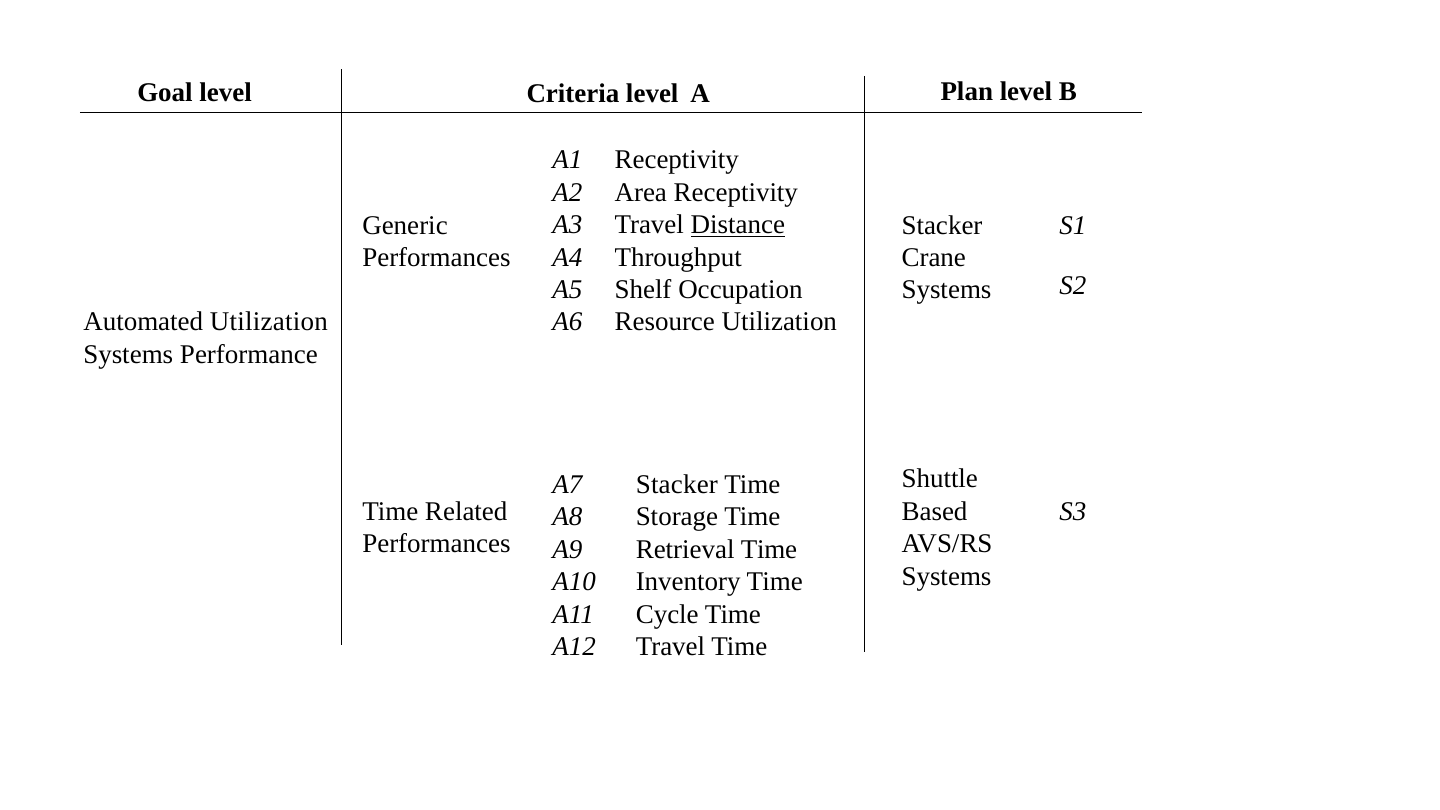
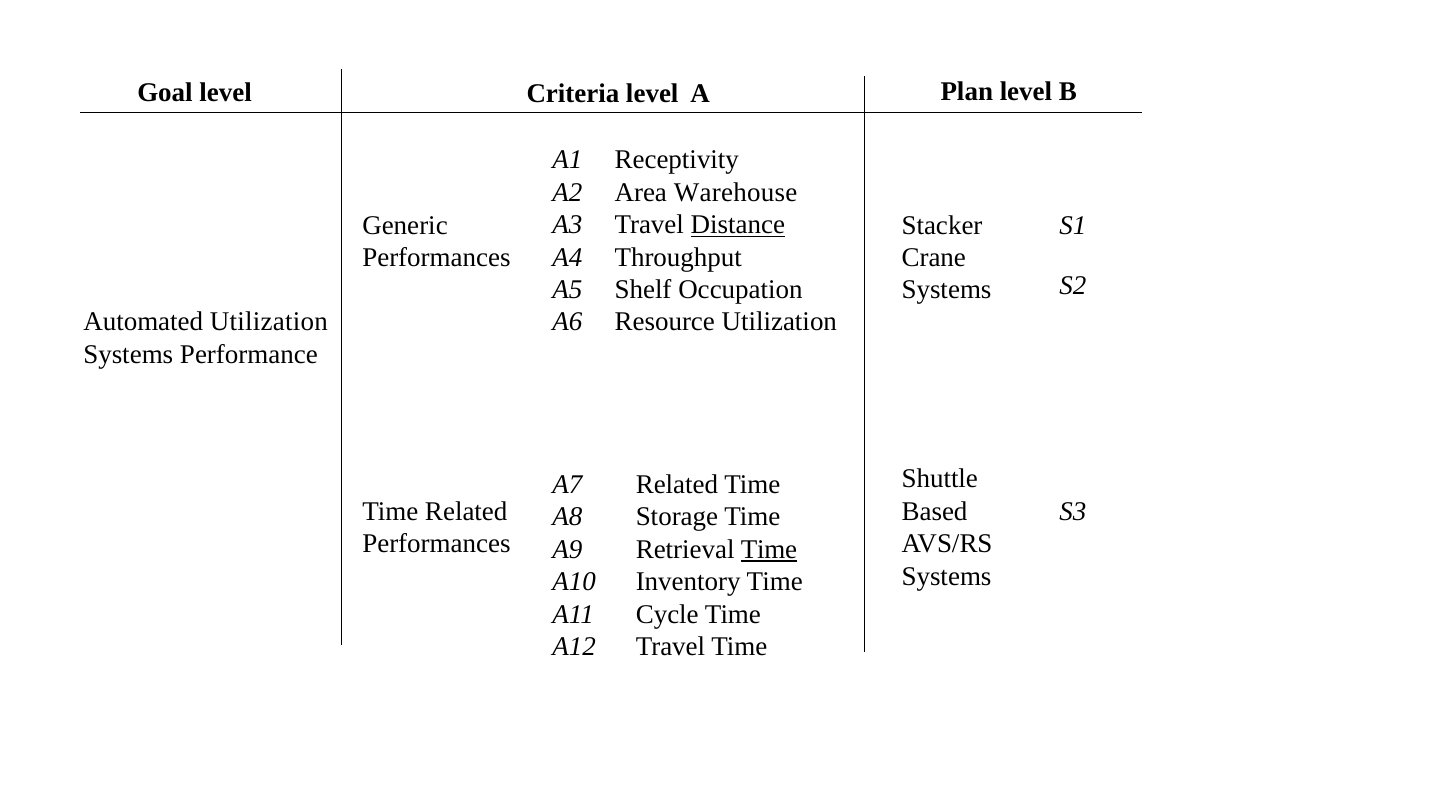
Area Receptivity: Receptivity -> Warehouse (736, 192)
Stacker: Stacker -> Related (677, 485)
Time underline: none -> present (769, 549)
